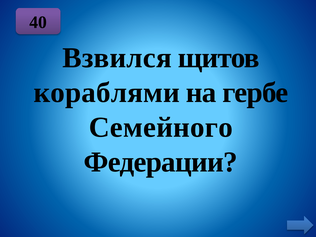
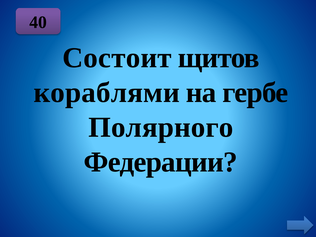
Взвился: Взвился -> Состоит (117, 58)
Семейного: Семейного -> Полярного (161, 127)
